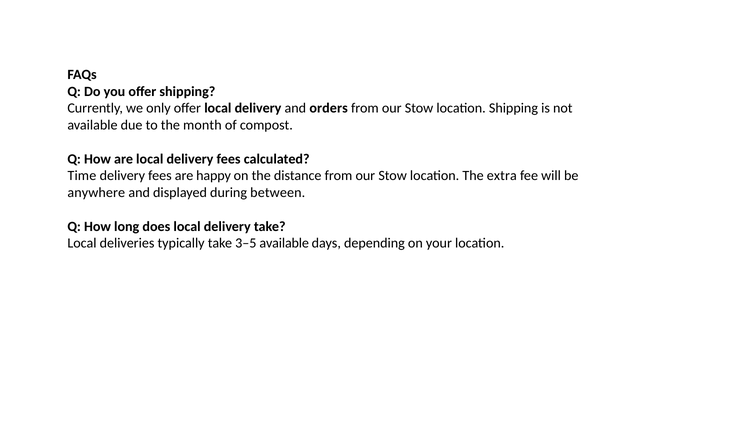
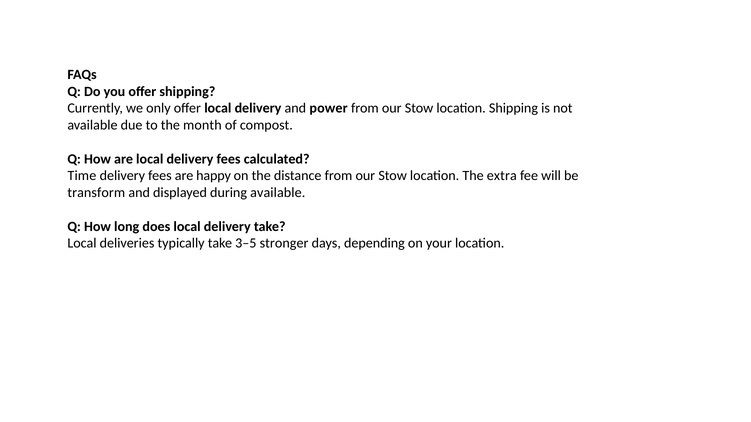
orders: orders -> power (329, 108)
anywhere: anywhere -> transform (96, 193)
during between: between -> available (278, 193)
3–5 available: available -> stronger (284, 244)
